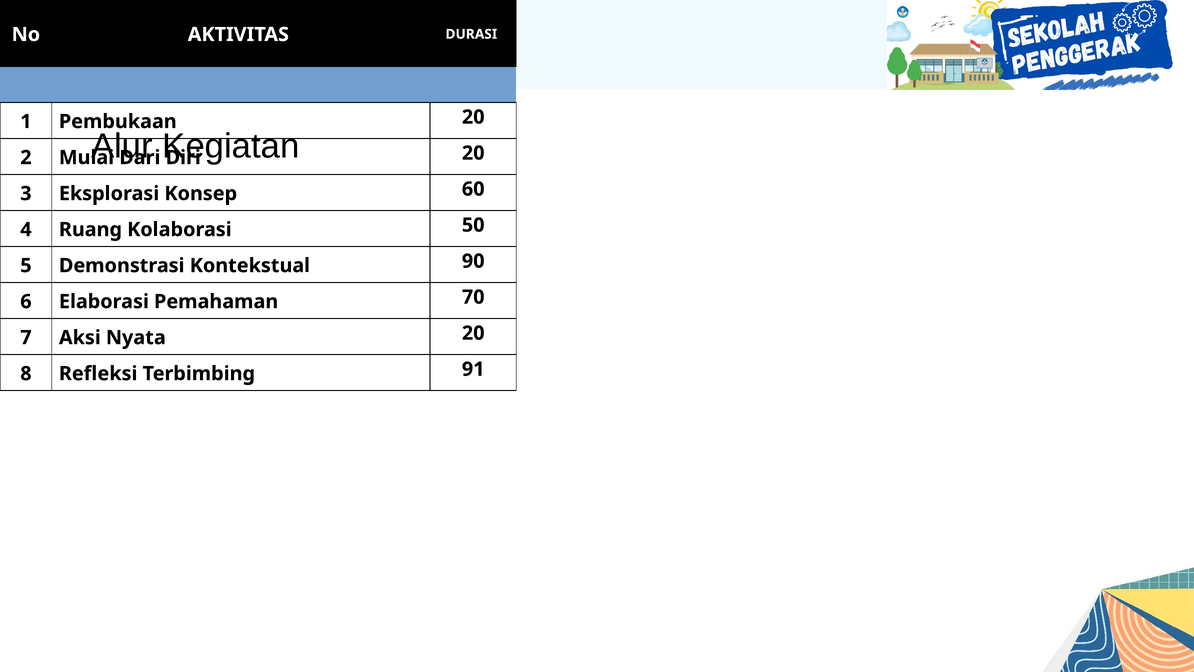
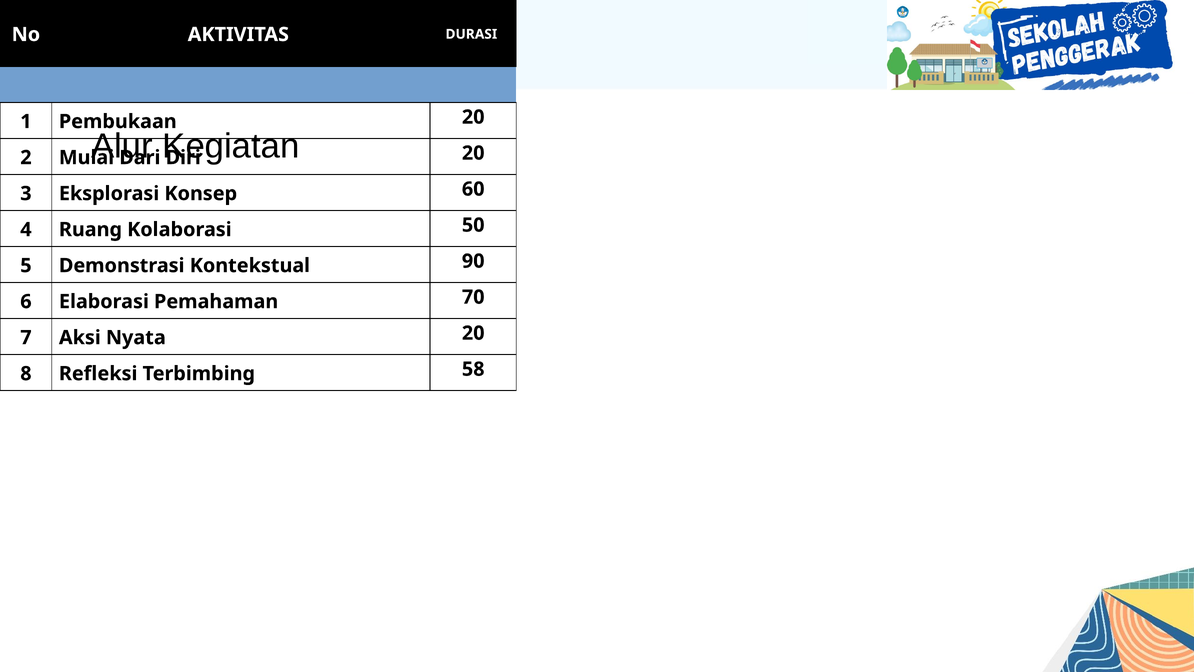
91: 91 -> 58 (473, 369)
